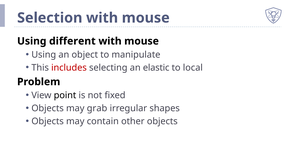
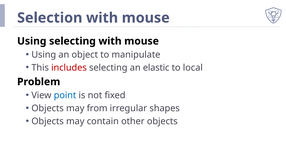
Using different: different -> selecting (72, 41)
point colour: black -> blue (65, 95)
grab: grab -> from (97, 108)
